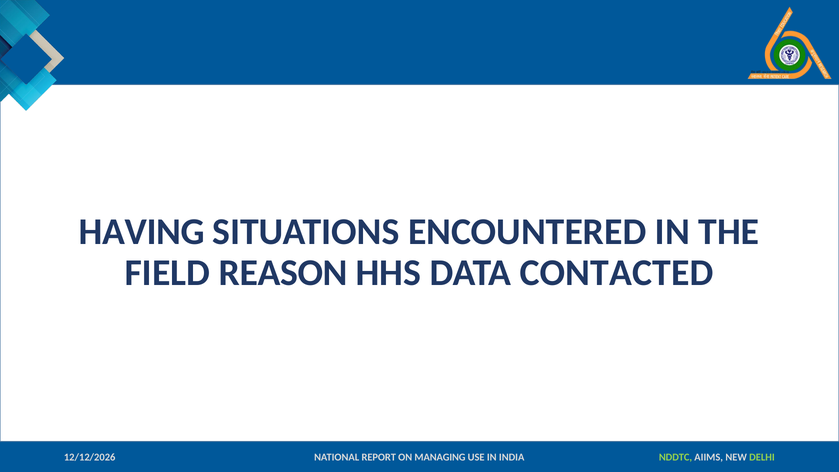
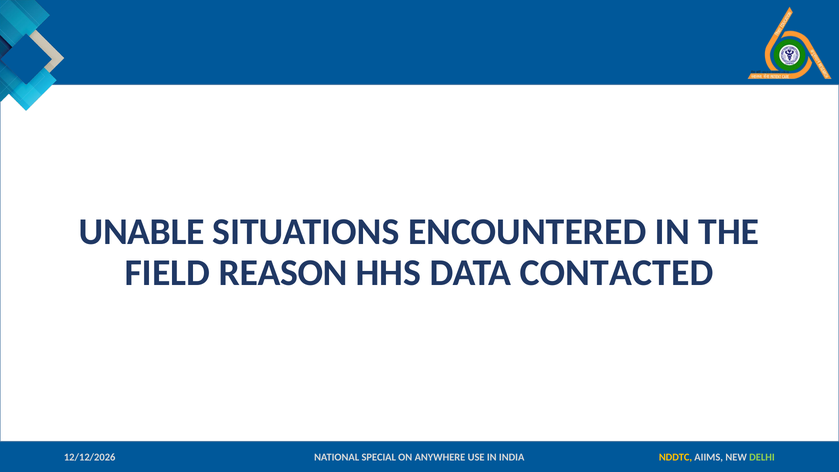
HAVING: HAVING -> UNABLE (142, 232)
REPORT: REPORT -> SPECIAL (379, 457)
MANAGING: MANAGING -> ANYWHERE (440, 457)
NDDTC colour: light green -> yellow (675, 457)
